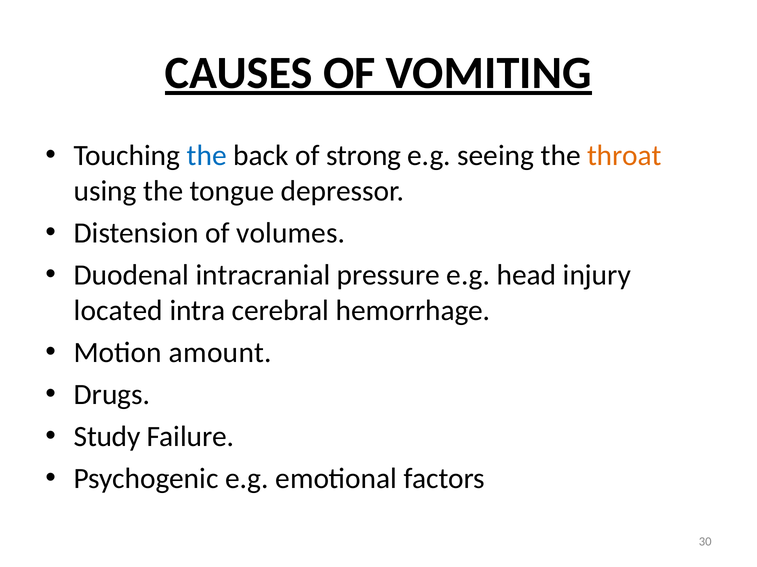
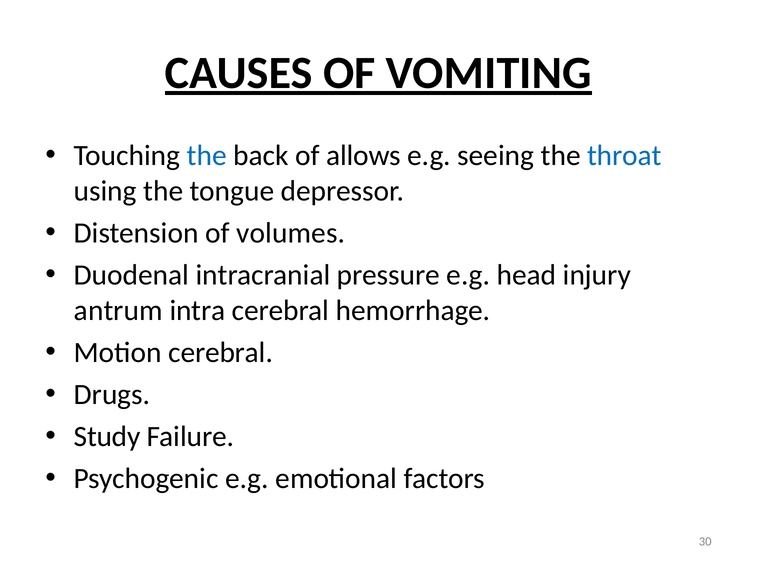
strong: strong -> allows (364, 156)
throat colour: orange -> blue (624, 156)
located: located -> antrum (118, 311)
Motion amount: amount -> cerebral (221, 353)
